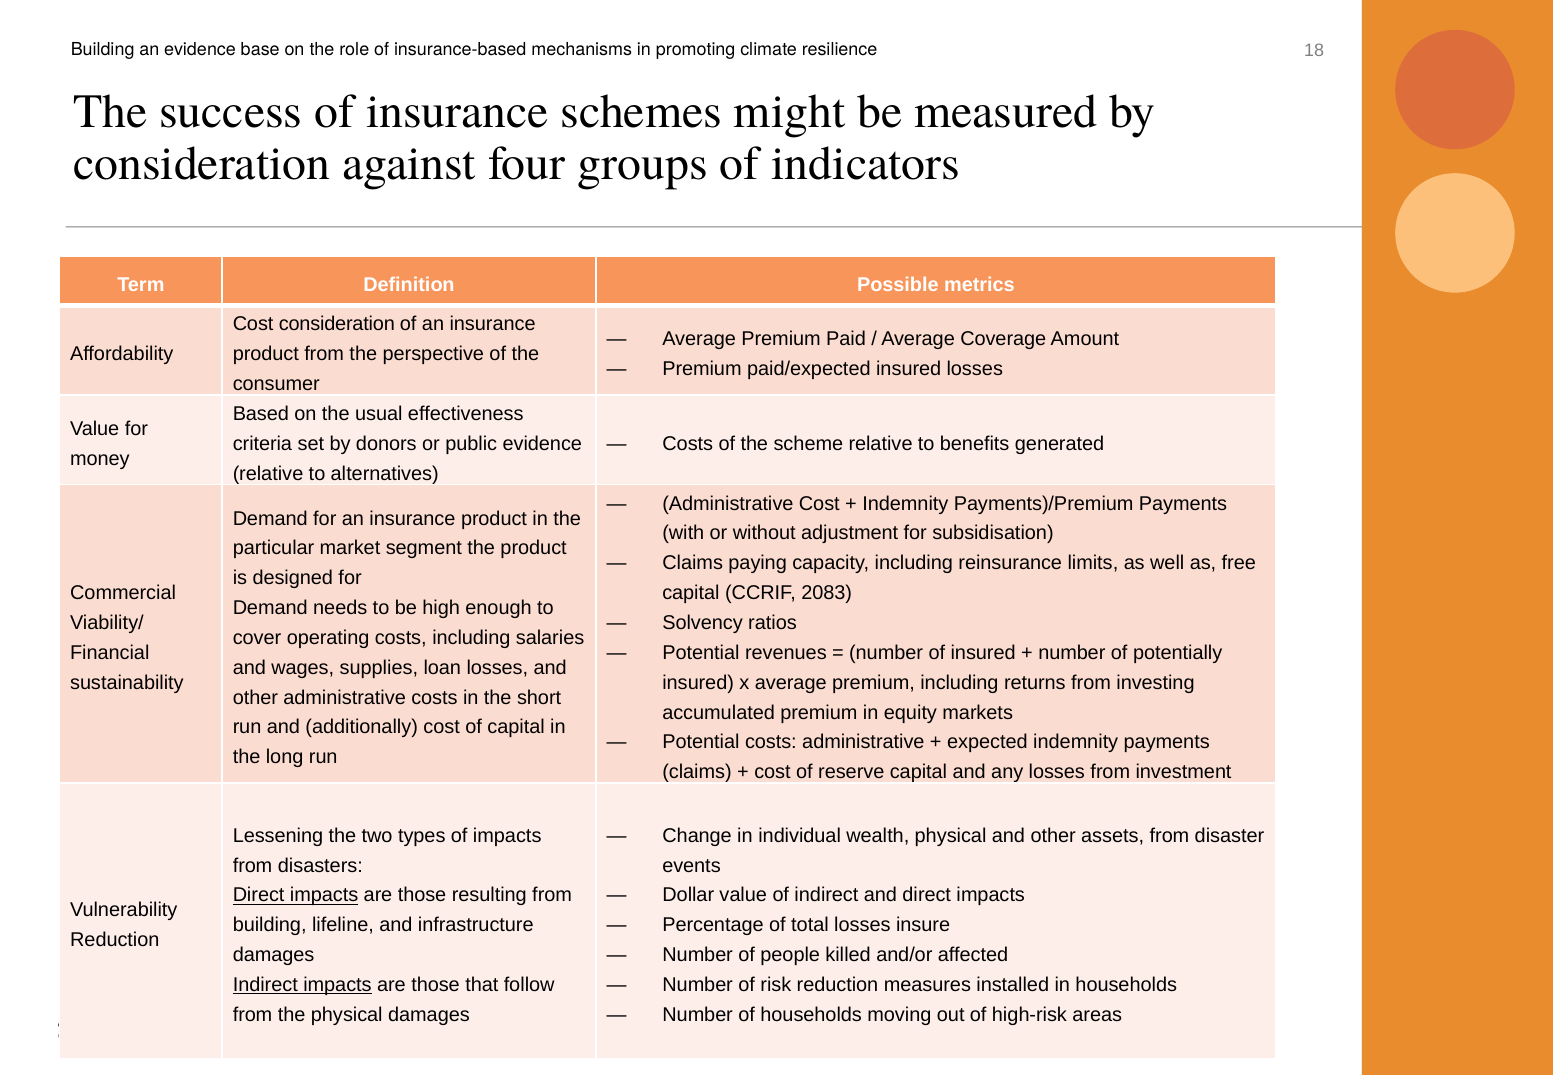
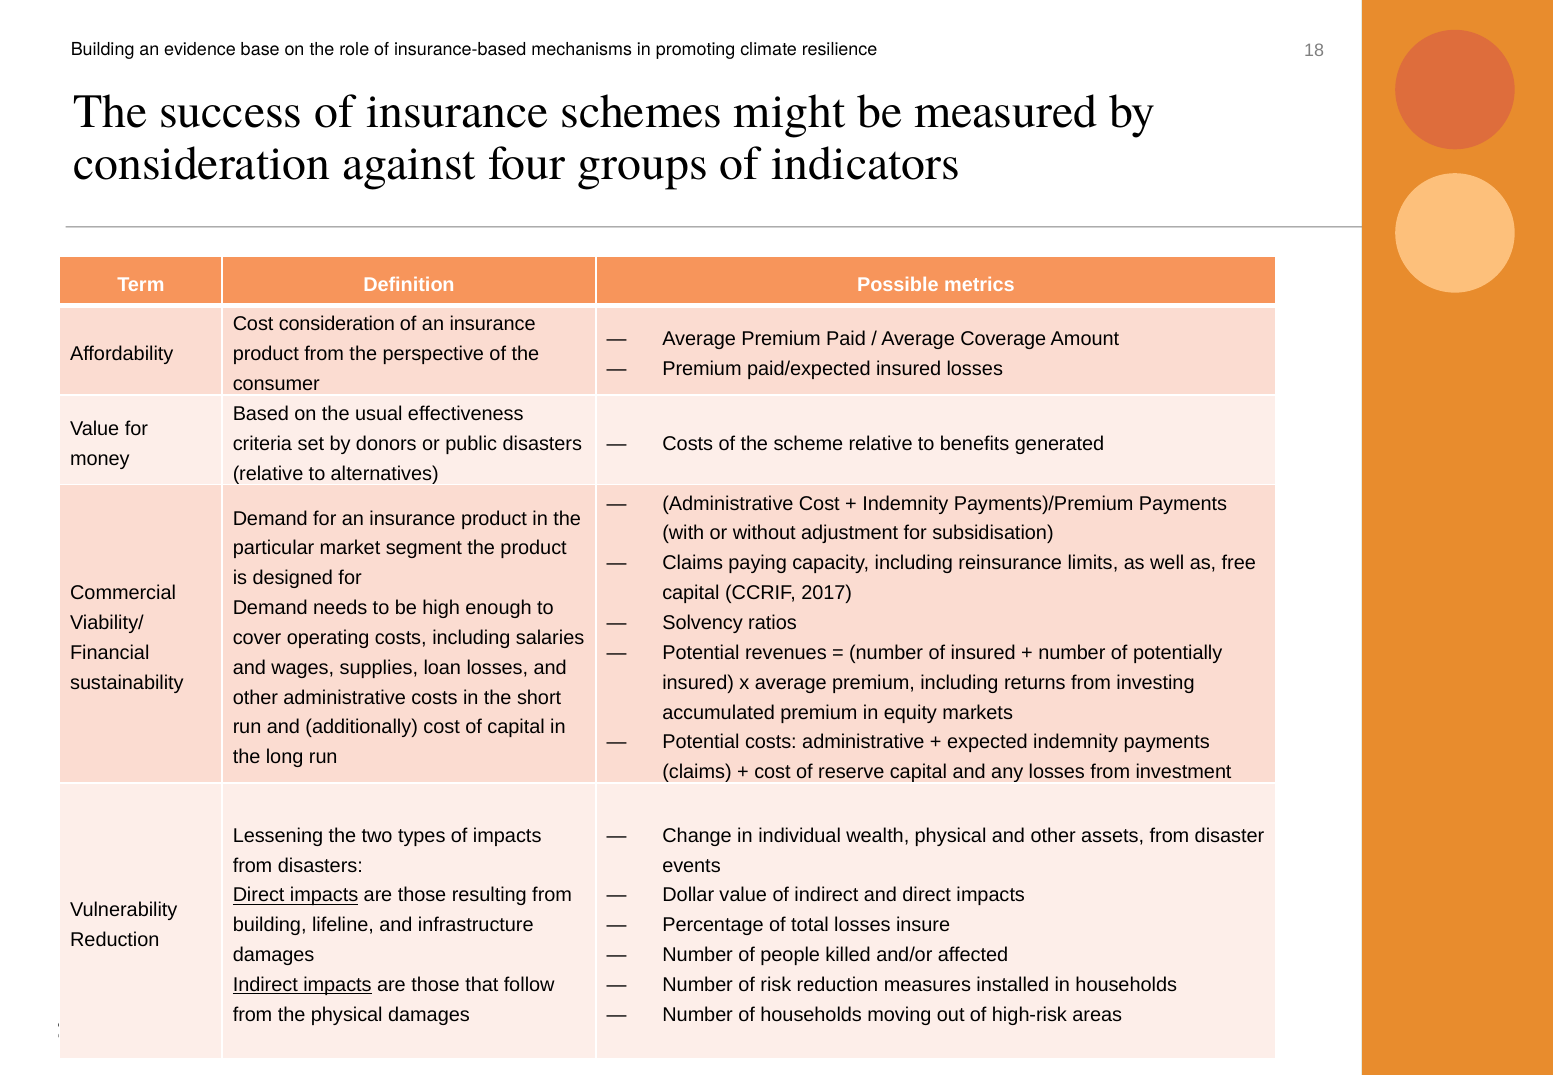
public evidence: evidence -> disasters (542, 444)
2083: 2083 -> 2017 (827, 593)
